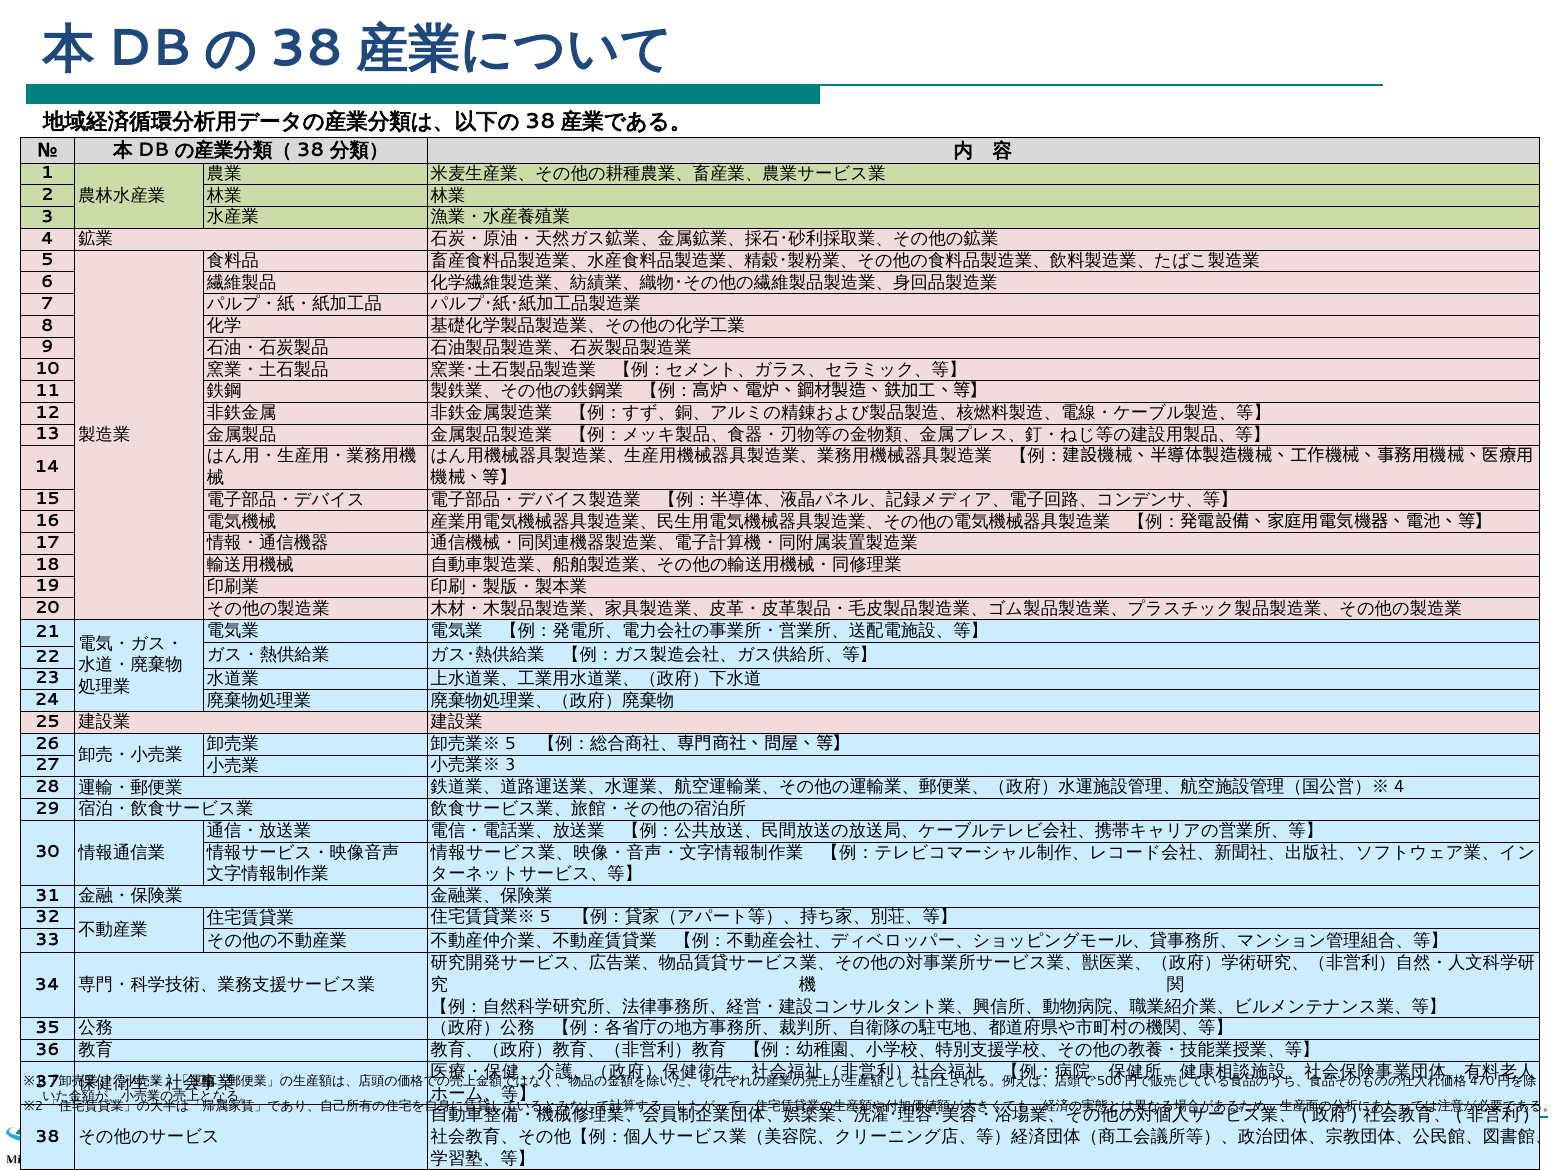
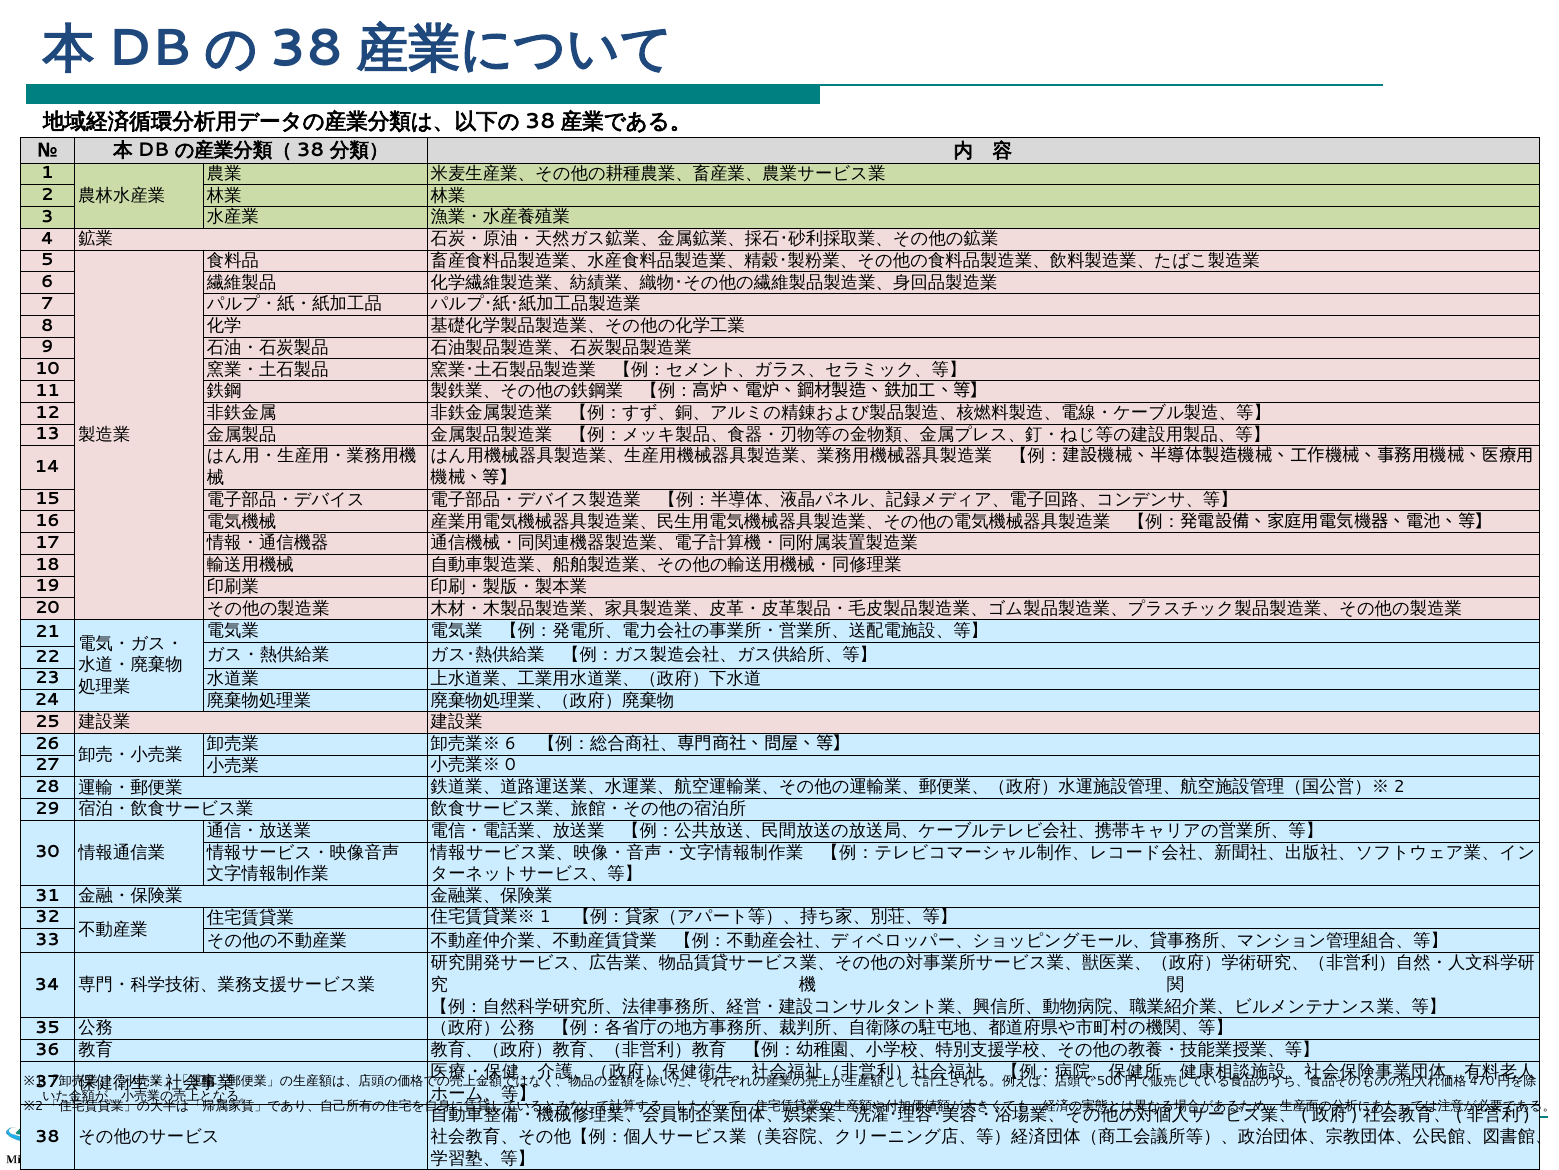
5: 5 -> 6 (510, 743)
3: 3 -> 0 (510, 765)
4: 4 -> 2 (1399, 786)
5: 5 -> 1 (545, 917)
